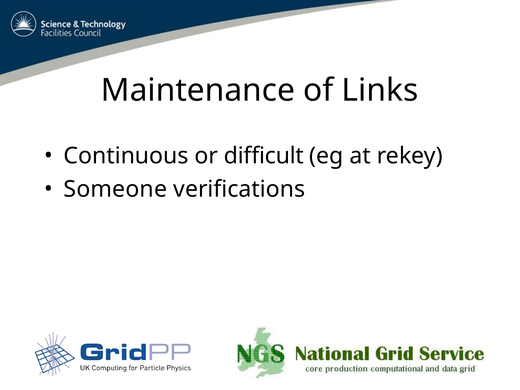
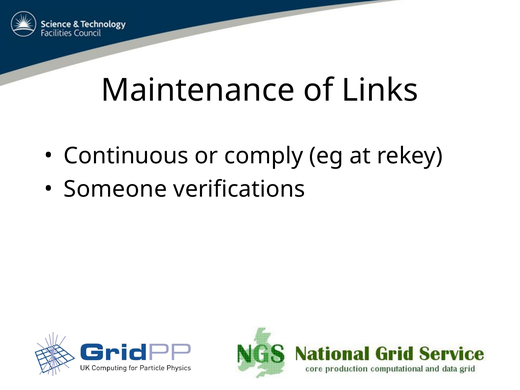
difficult: difficult -> comply (264, 156)
